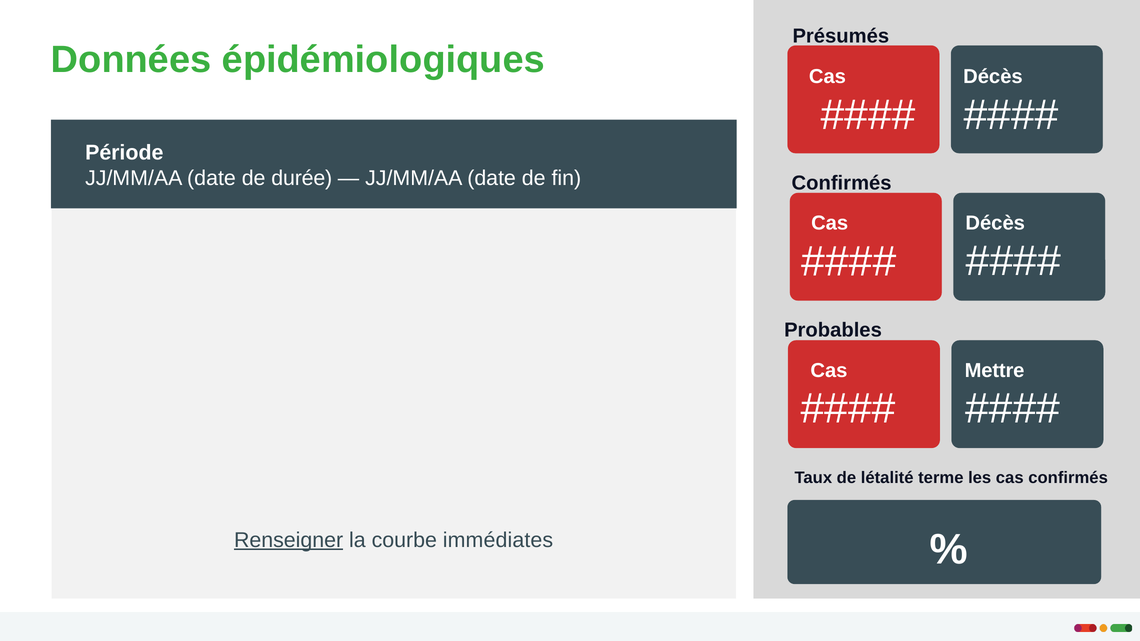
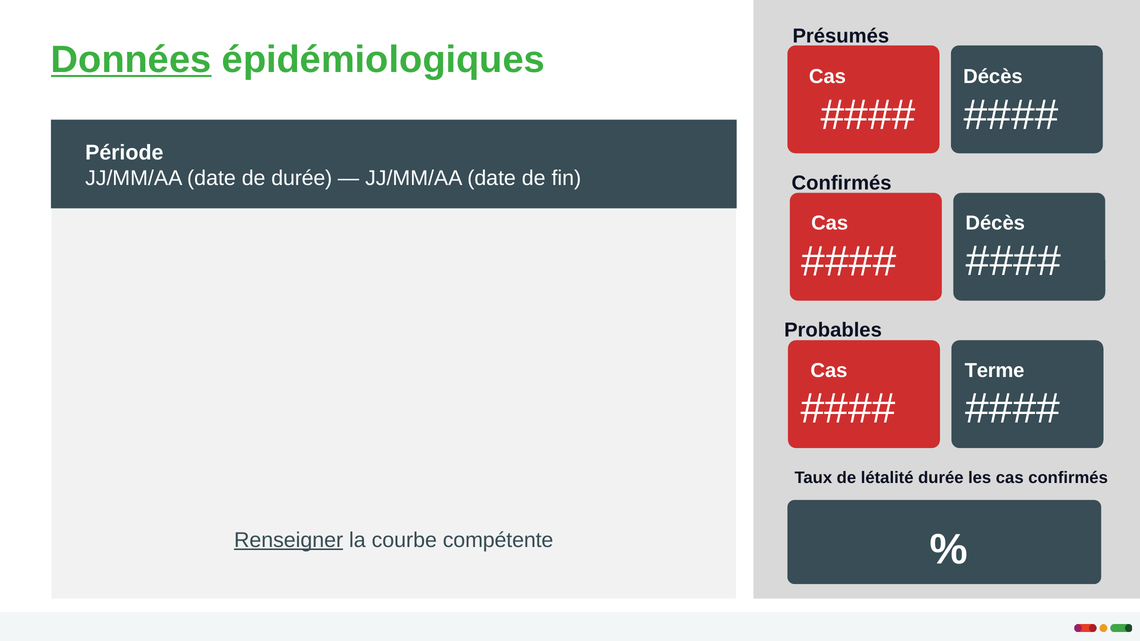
Données underline: none -> present (131, 60)
Mettre: Mettre -> Terme (995, 371)
létalité terme: terme -> durée (941, 478)
immédiates: immédiates -> compétente (498, 540)
